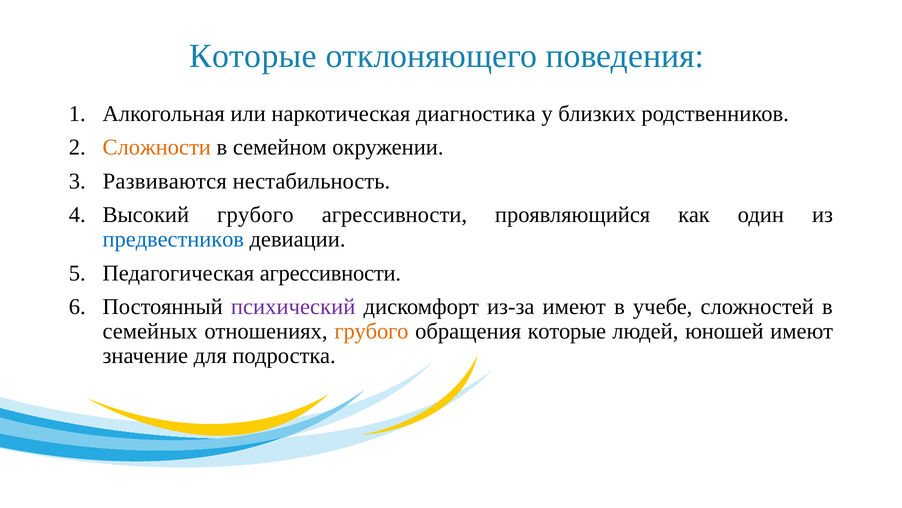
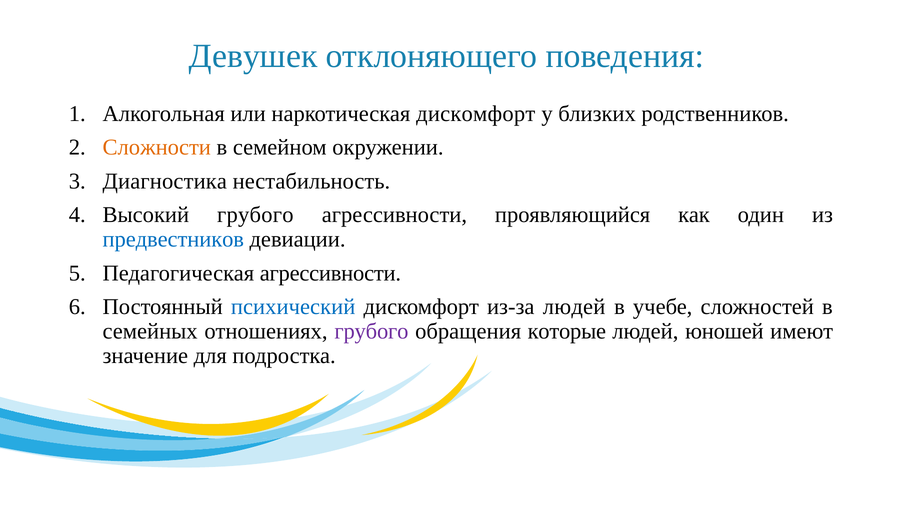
Которые: Которые -> Девушек (253, 56)
наркотическая диагностика: диагностика -> дискомфорт (476, 114)
Развиваются: Развиваются -> Диагностика (165, 181)
психический colour: purple -> blue (293, 307)
из-за имеют: имеют -> людей (574, 307)
грубого colour: orange -> purple (371, 331)
